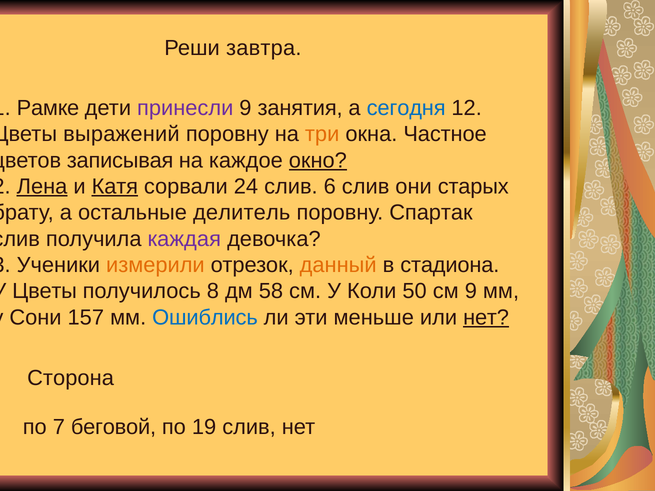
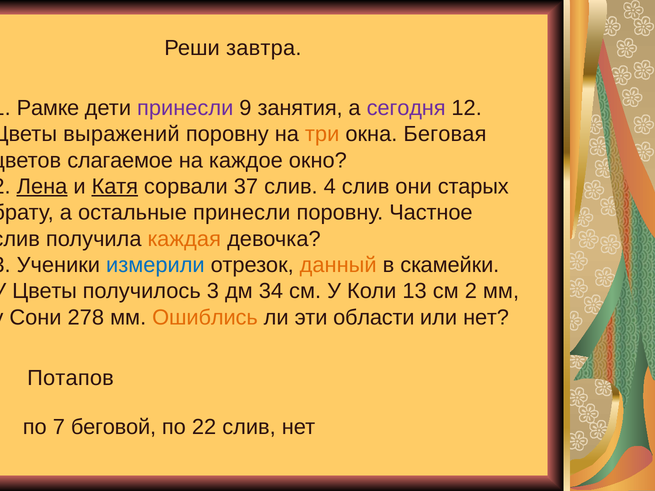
сегодня colour: blue -> purple (406, 108)
Частное: Частное -> Беговая (445, 134)
записывая: записывая -> слагаемое (120, 160)
окно underline: present -> none (318, 160)
24: 24 -> 37 (246, 187)
6: 6 -> 4 (330, 187)
остальные делитель: делитель -> принесли (242, 213)
Спартак: Спартак -> Частное (431, 213)
каждая colour: purple -> orange (184, 239)
измерили colour: orange -> blue (155, 265)
стадиона: стадиона -> скамейки (450, 265)
получилось 8: 8 -> 3 (213, 291)
58: 58 -> 34 (271, 291)
50: 50 -> 13 (415, 291)
см 9: 9 -> 2 (471, 291)
157: 157 -> 278 (86, 318)
Ошиблись colour: blue -> orange (205, 318)
меньше: меньше -> области (374, 318)
нет underline: present -> none (486, 318)
Сторона: Сторона -> Потапов (70, 378)
19: 19 -> 22 (204, 427)
